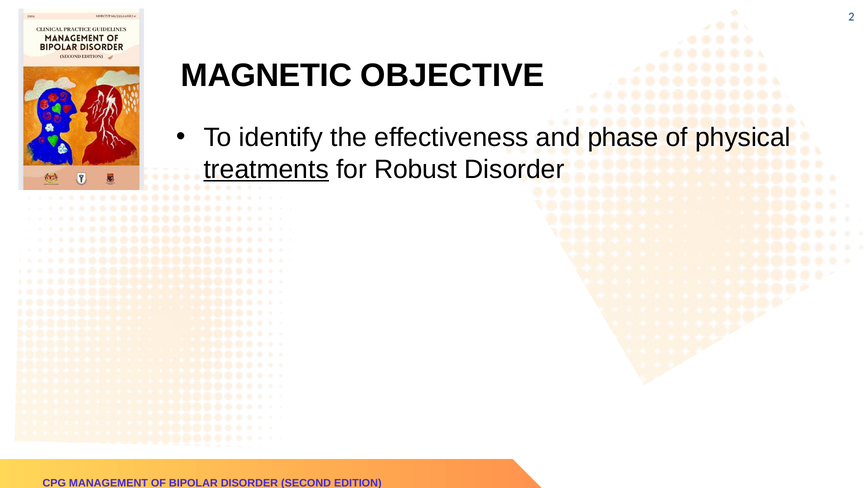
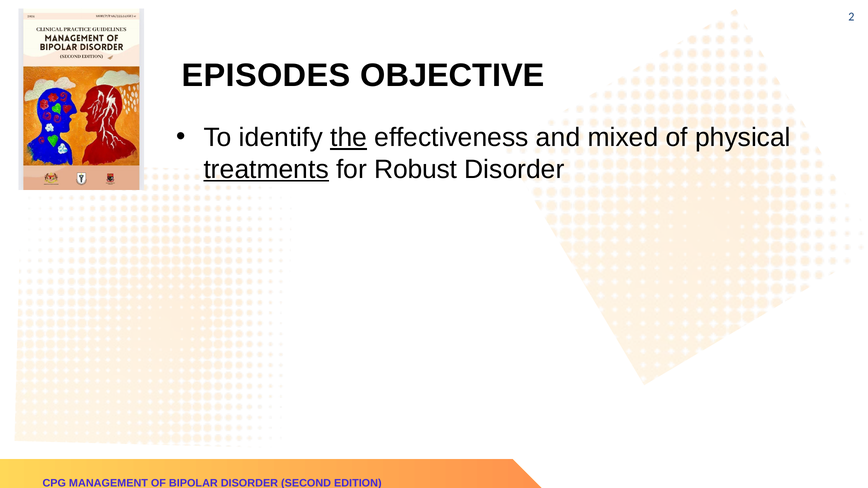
MAGNETIC: MAGNETIC -> EPISODES (266, 75)
the underline: none -> present (349, 138)
phase: phase -> mixed (623, 138)
